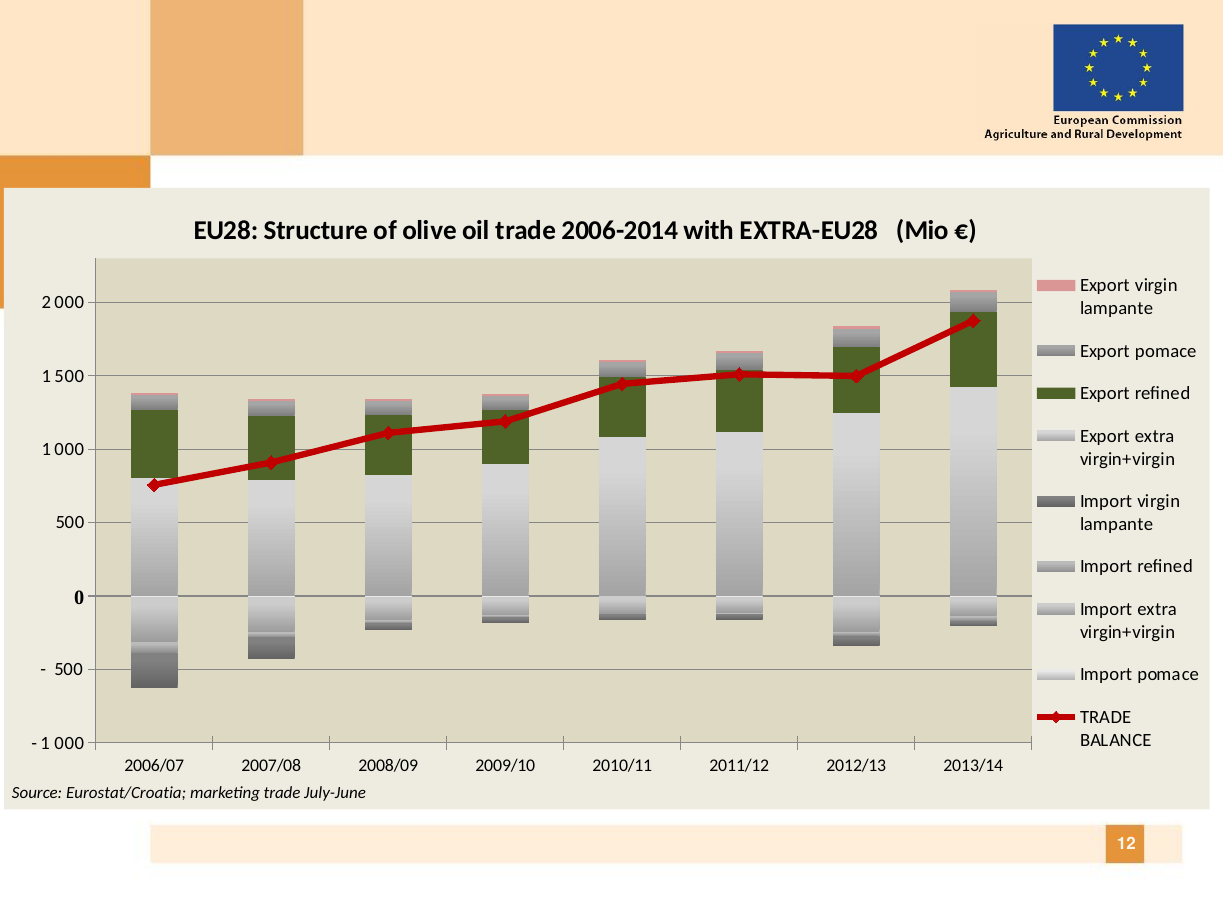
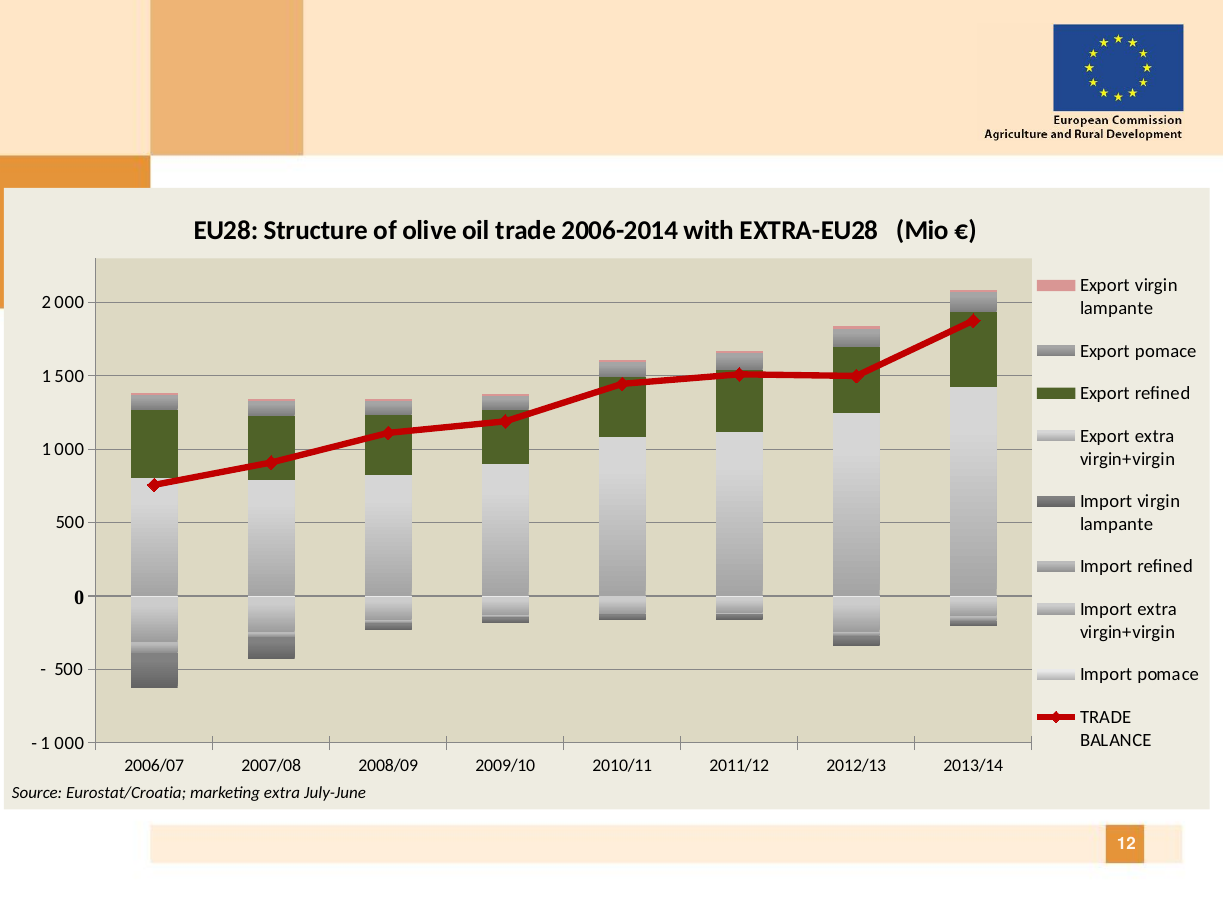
marketing trade: trade -> extra (282, 794)
